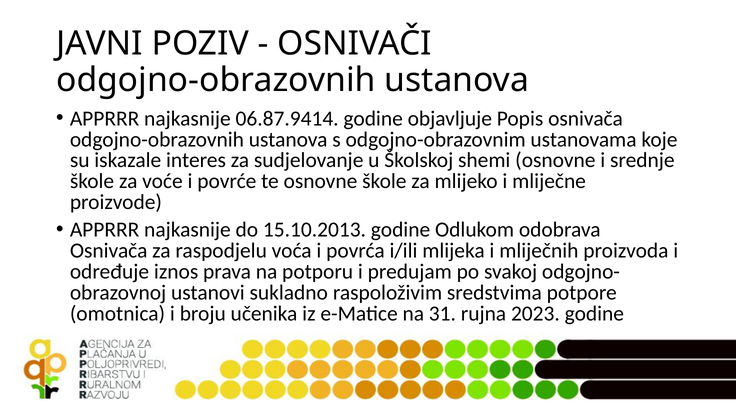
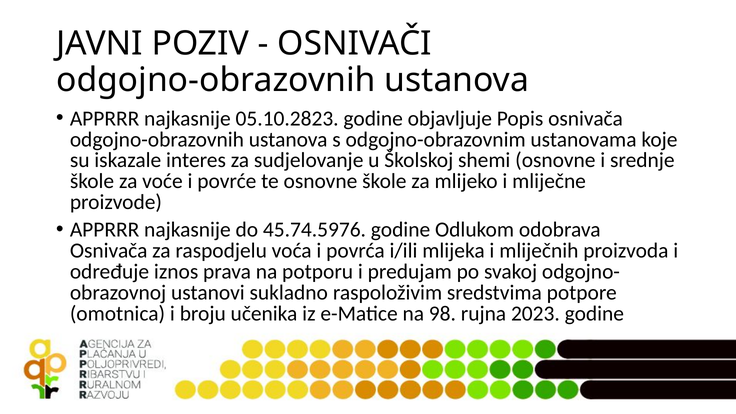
06.87.9414: 06.87.9414 -> 05.10.2823 (287, 119)
15.10.2013: 15.10.2013 -> 45.74.5976 (314, 230)
31: 31 -> 98 (442, 313)
